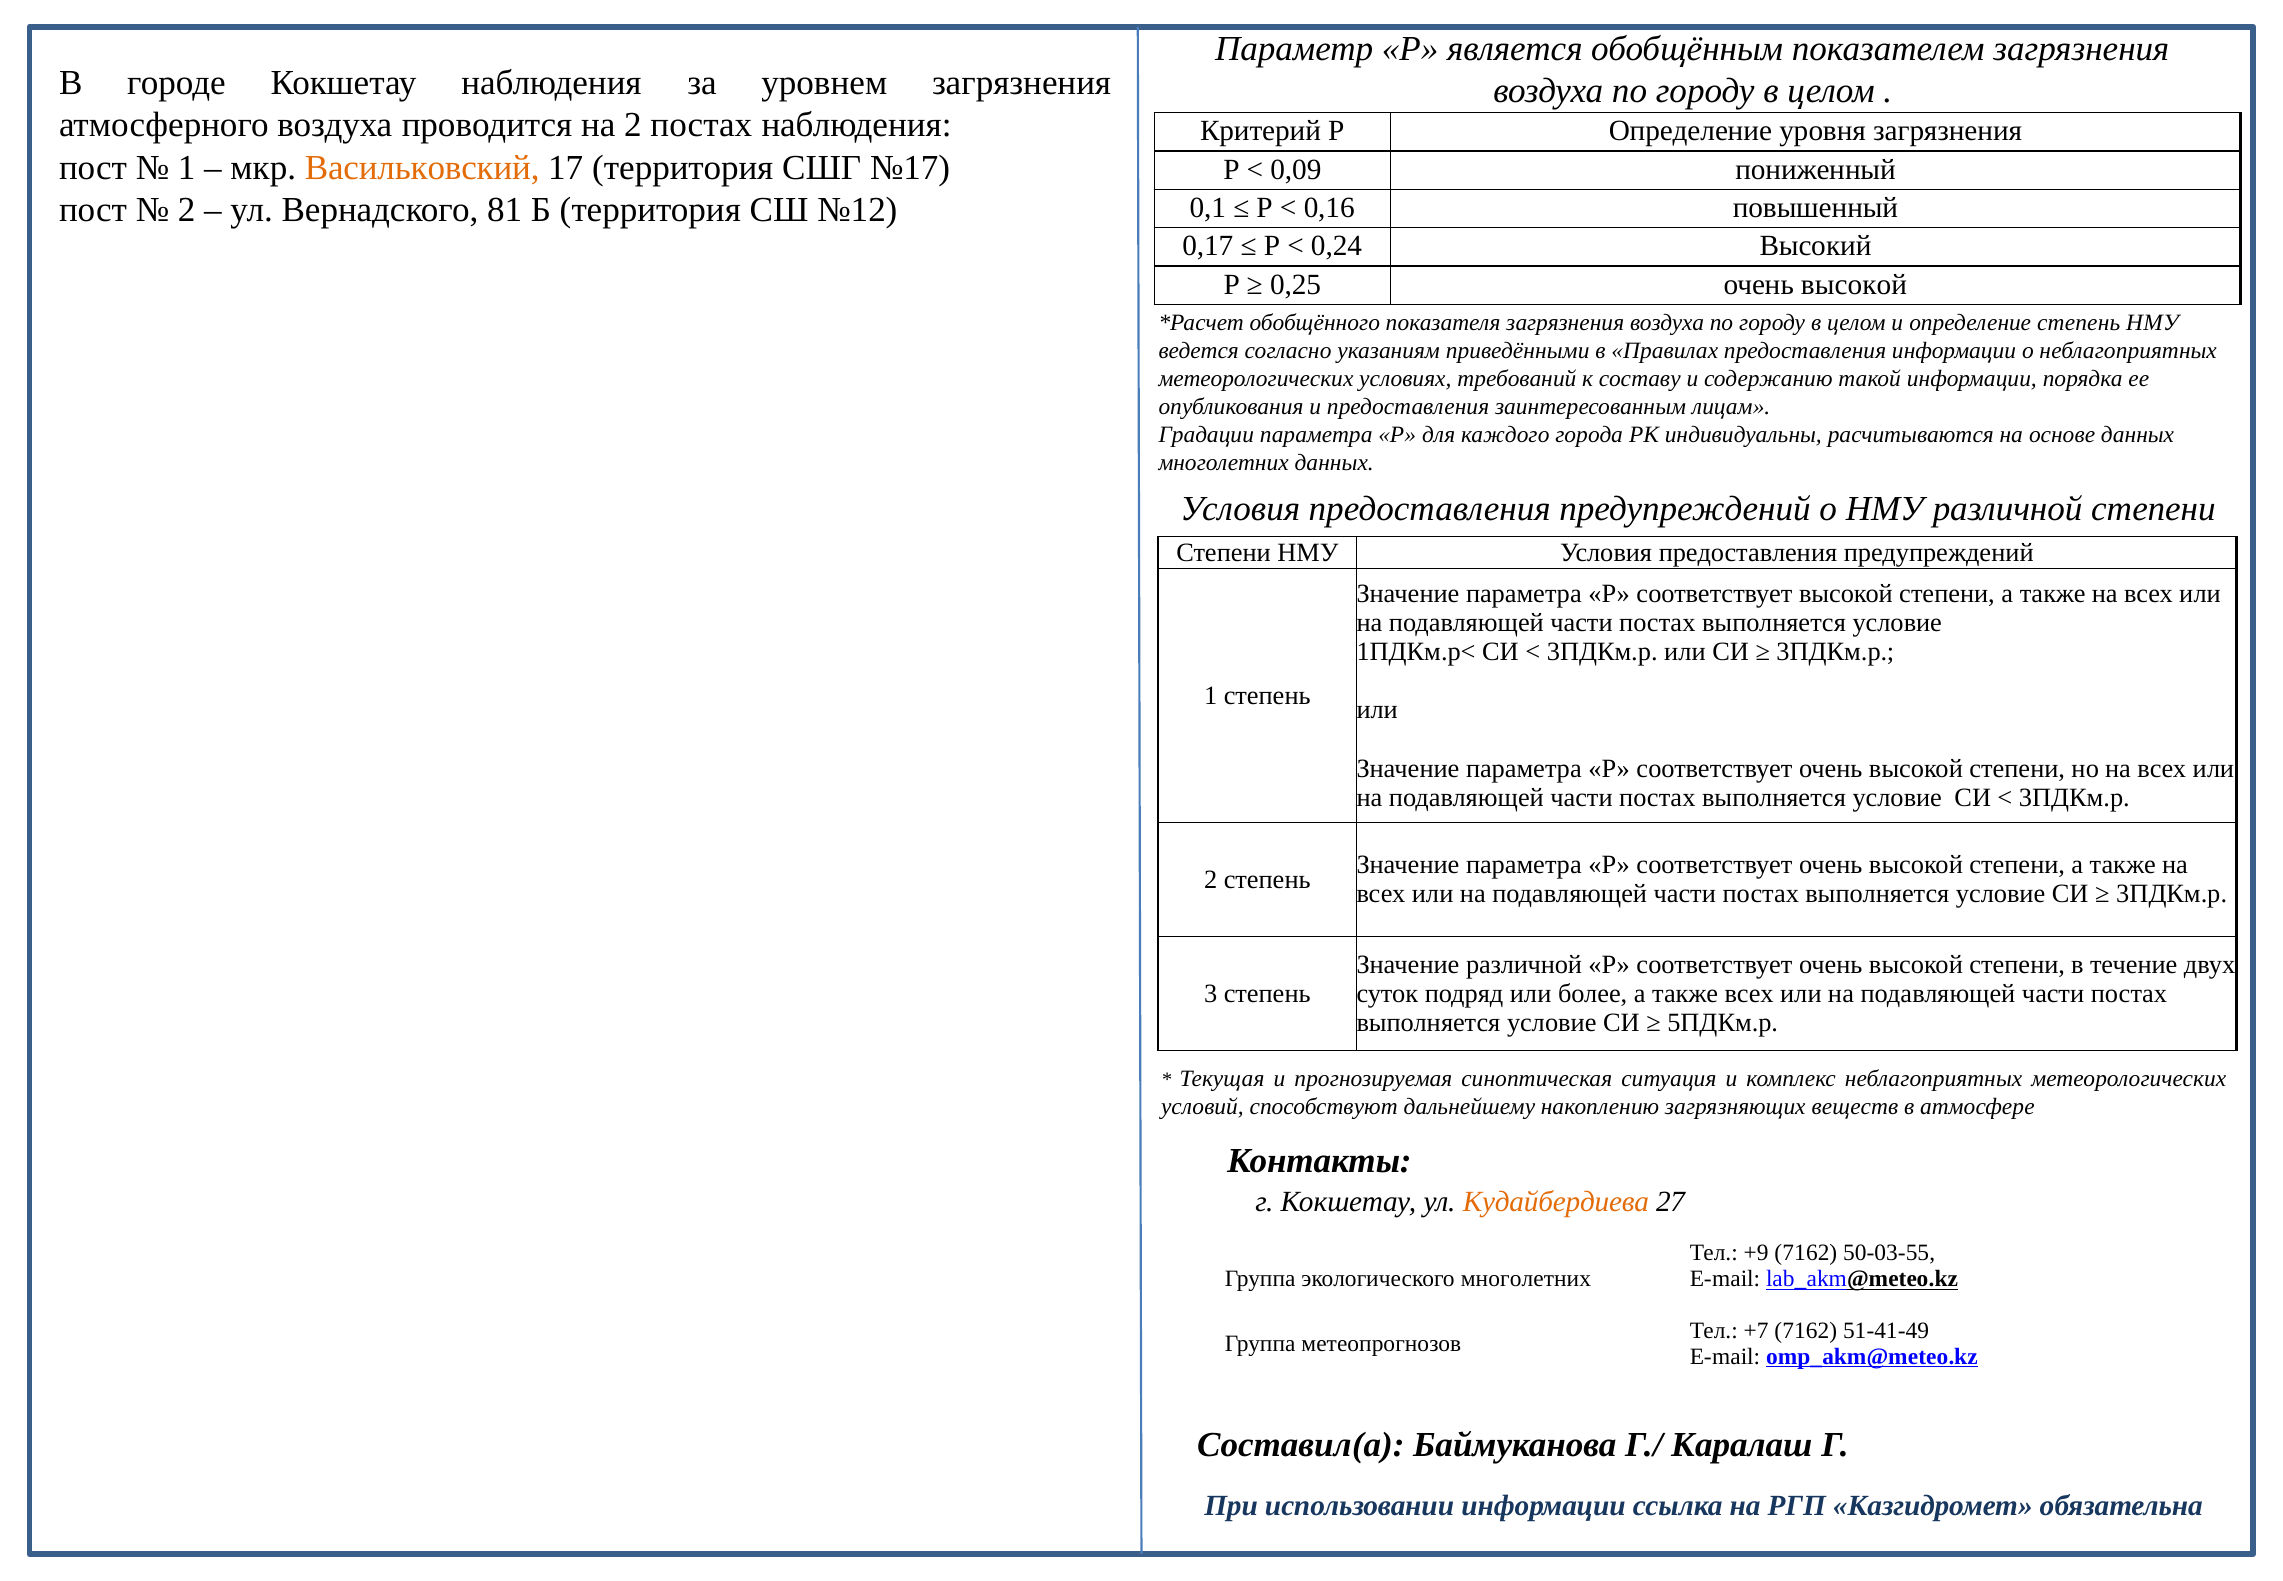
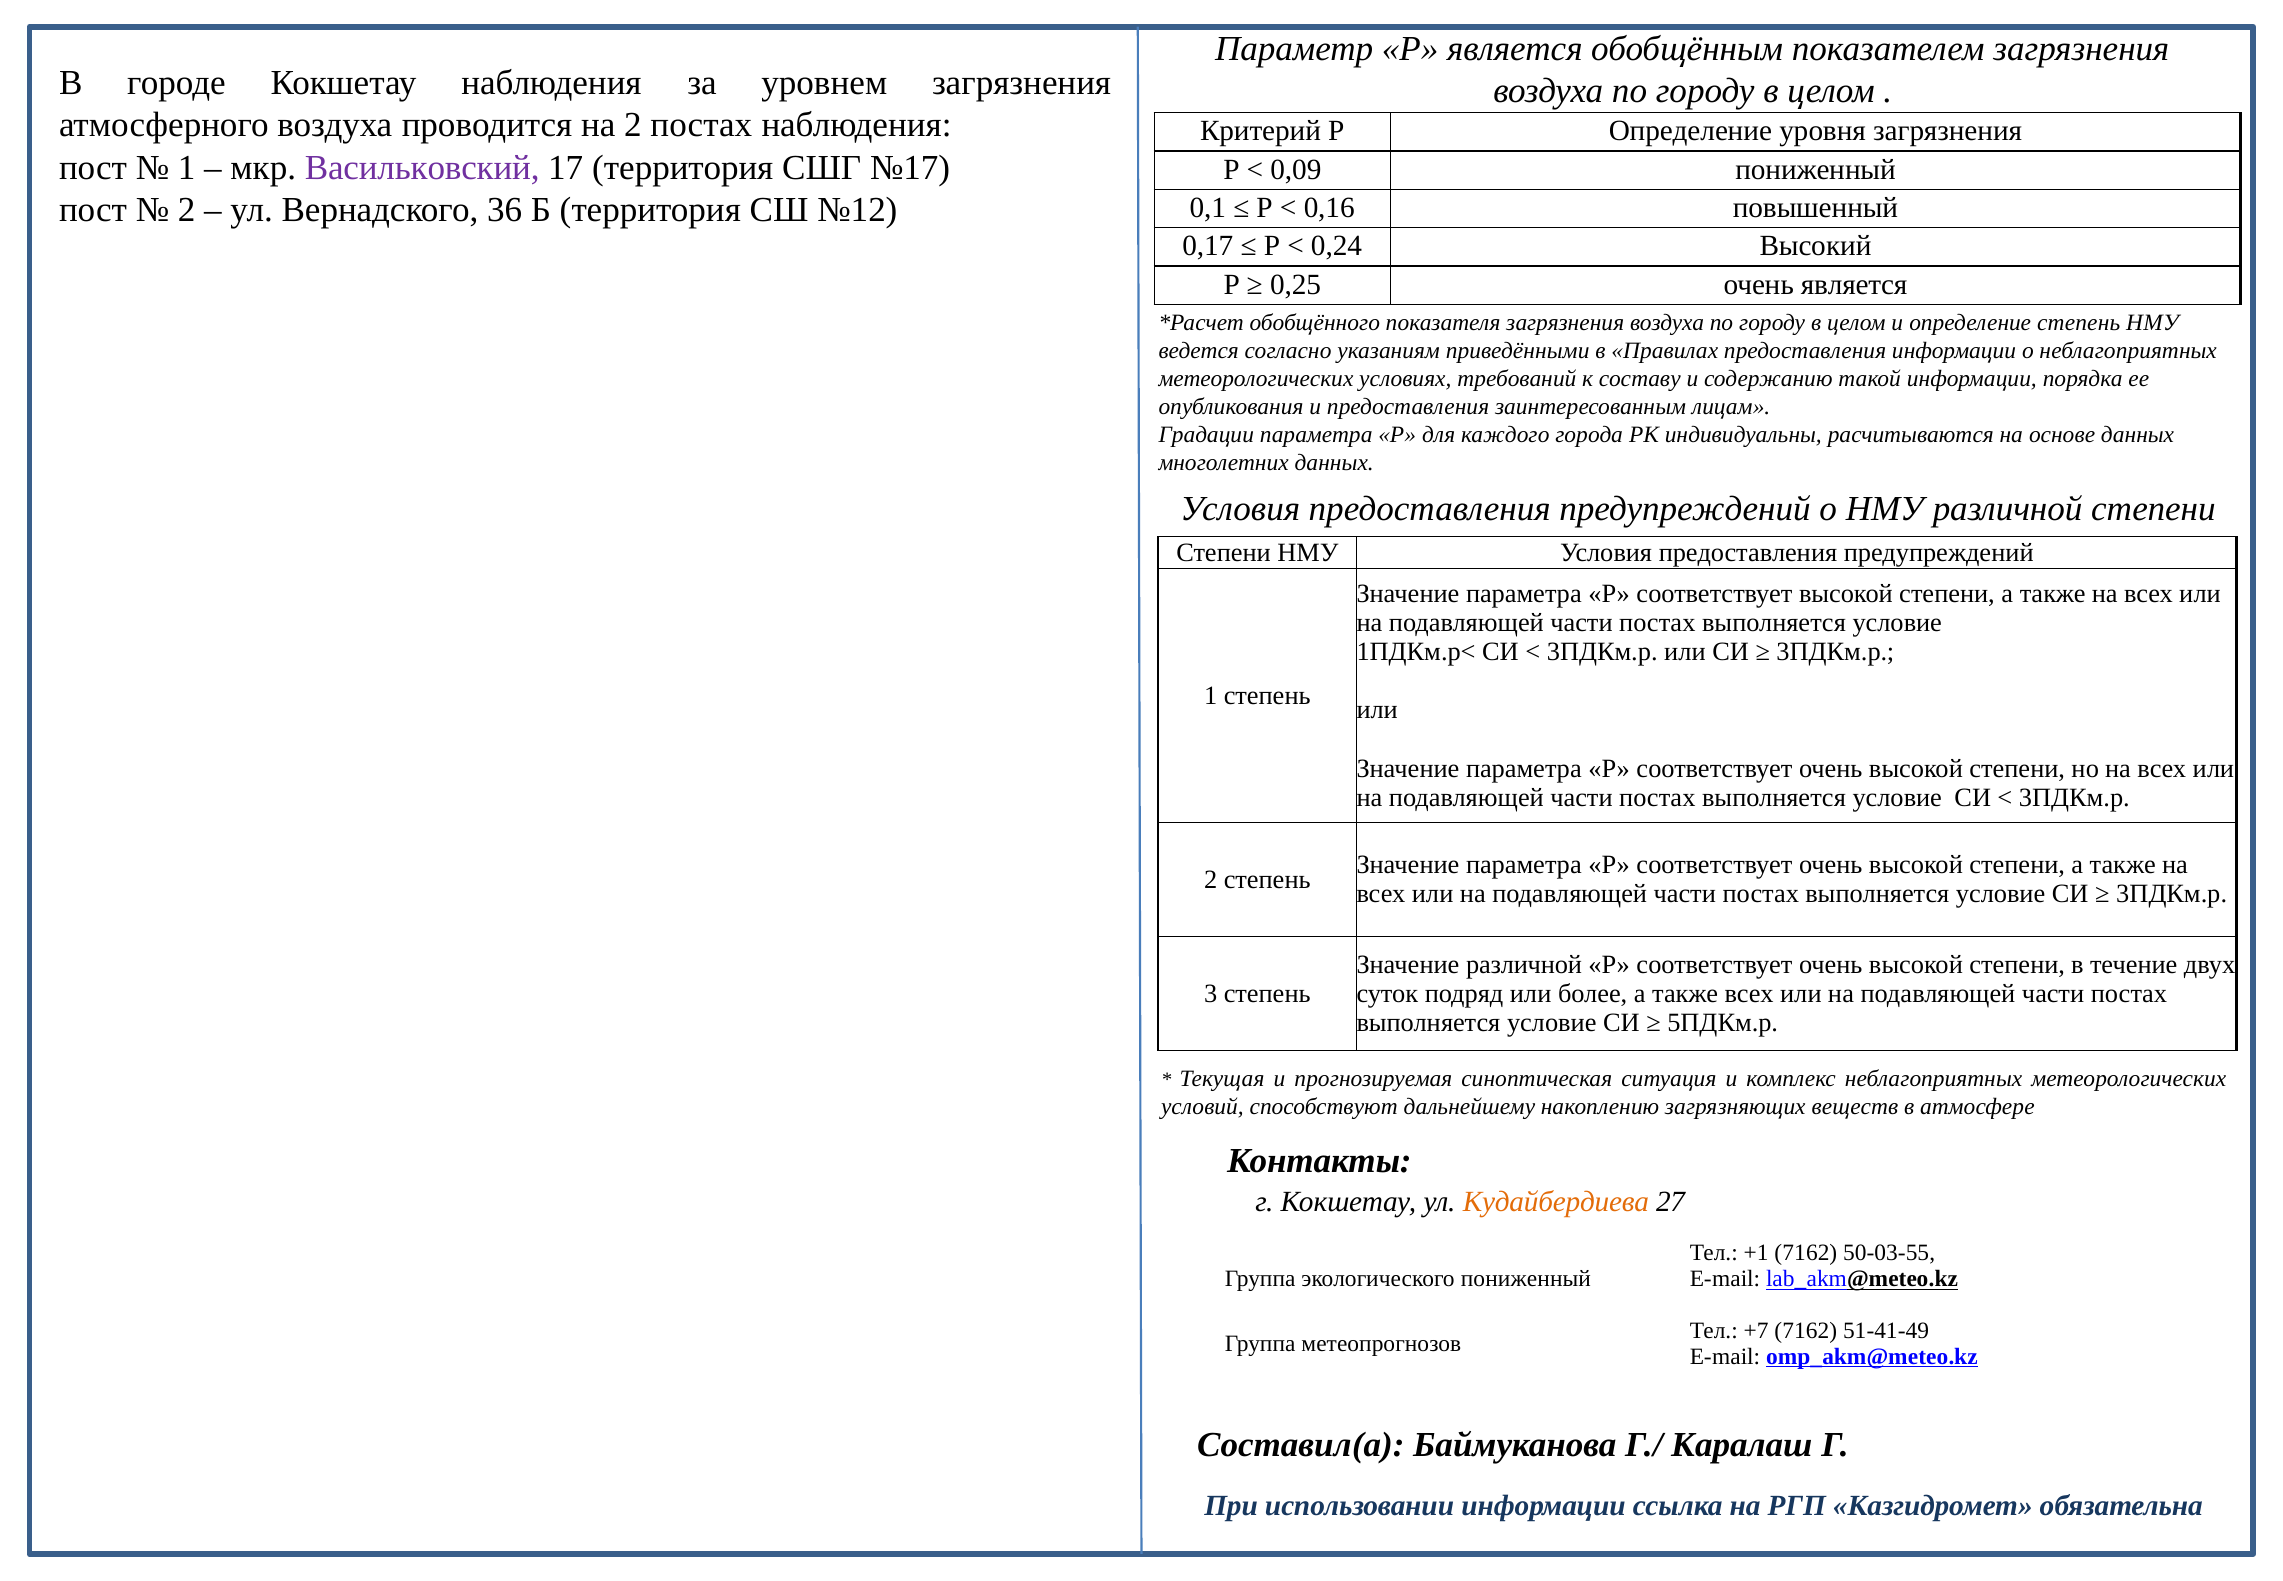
Васильковский colour: orange -> purple (422, 167)
81: 81 -> 36 (505, 210)
0,25 очень высокой: высокой -> является (1854, 285)
+9: +9 -> +1 (1756, 1253)
экологического многолетних: многолетних -> пониженный (1526, 1279)
